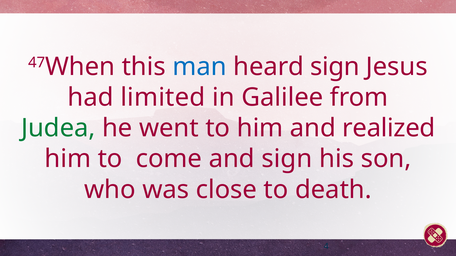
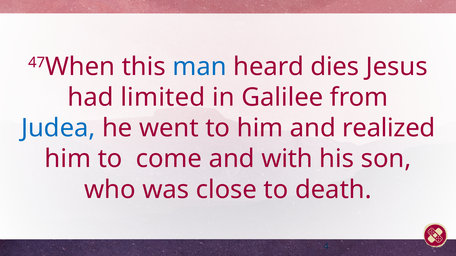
heard sign: sign -> dies (335, 67)
Judea colour: green -> blue (58, 128)
and sign: sign -> with (287, 159)
